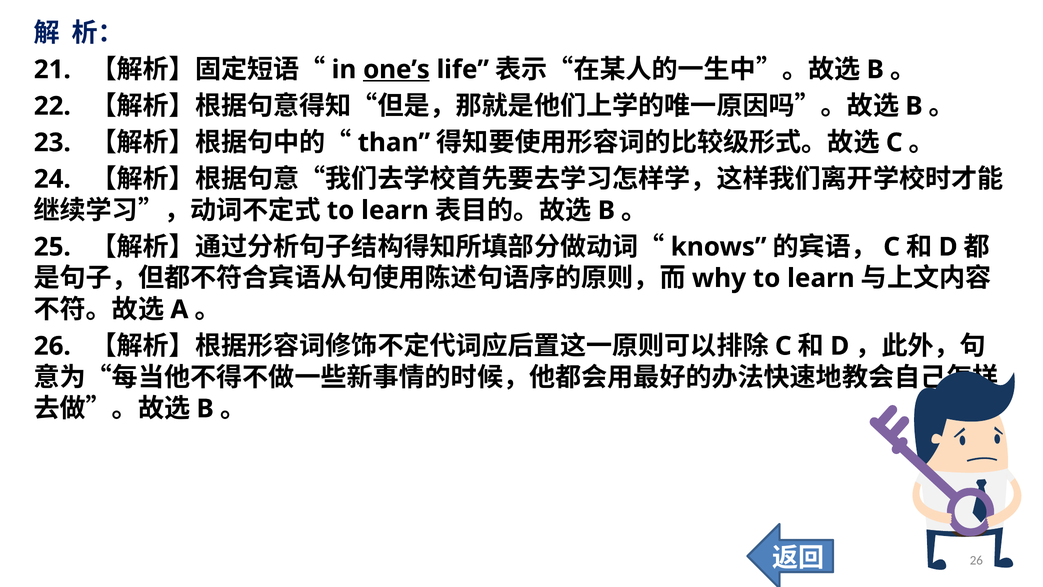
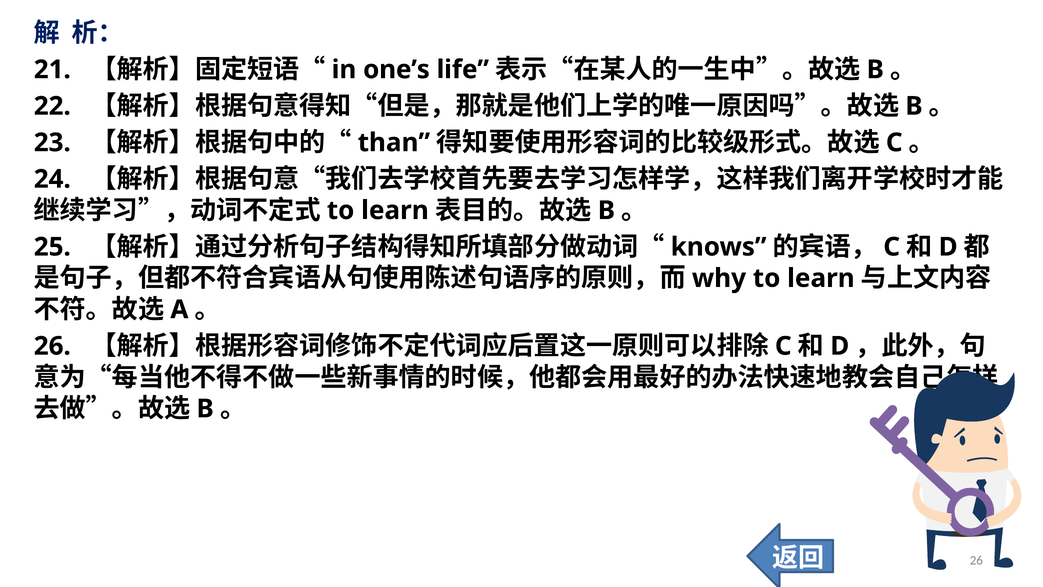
one’s underline: present -> none (396, 70)
